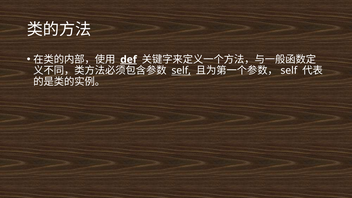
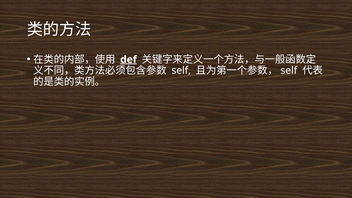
self underline: present -> none (181, 71)
